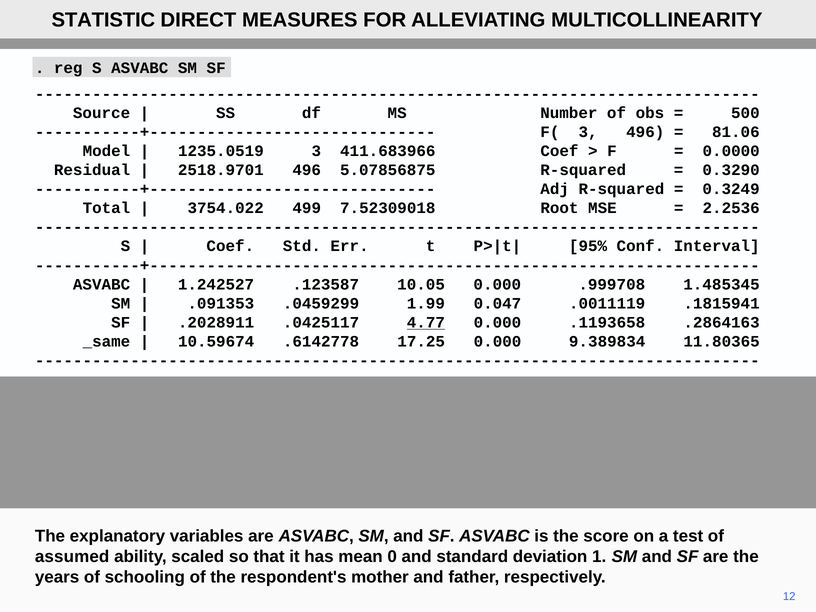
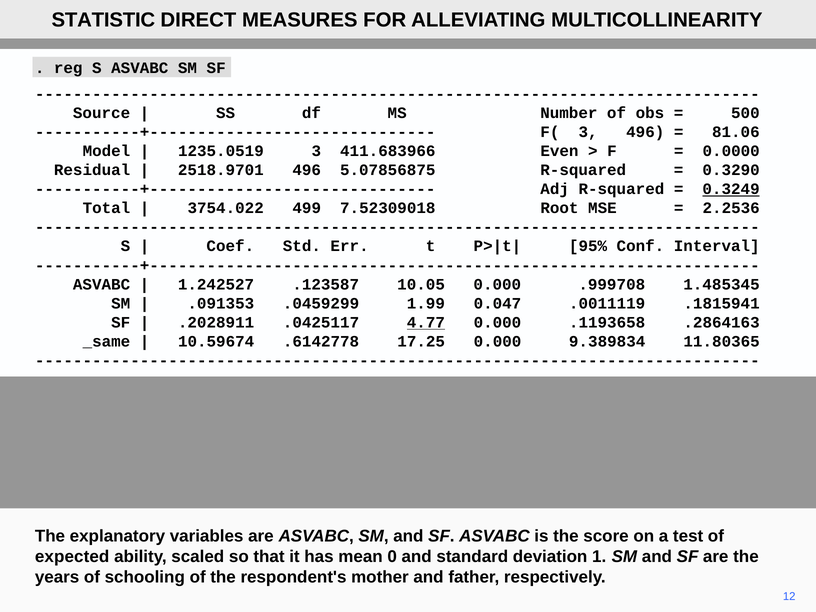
411.683966 Coef: Coef -> Even (559, 151)
0.3249 underline: none -> present (731, 189)
assumed: assumed -> expected (72, 557)
